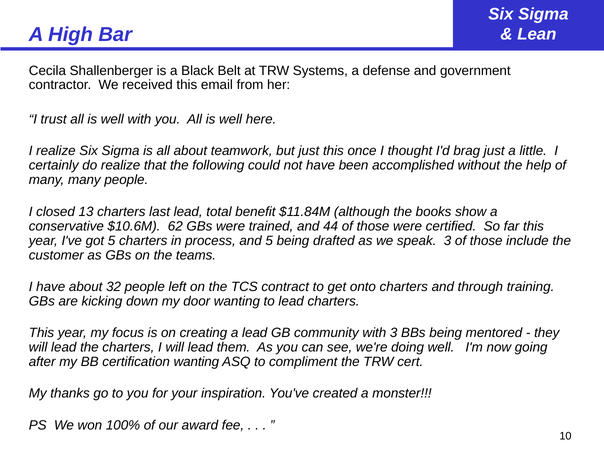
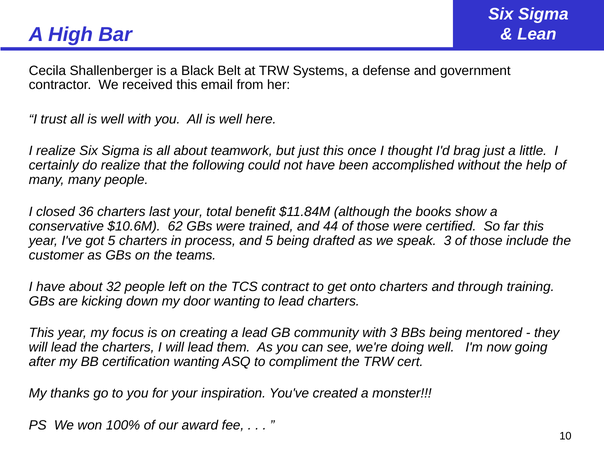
13: 13 -> 36 (86, 212)
last lead: lead -> your (188, 212)
